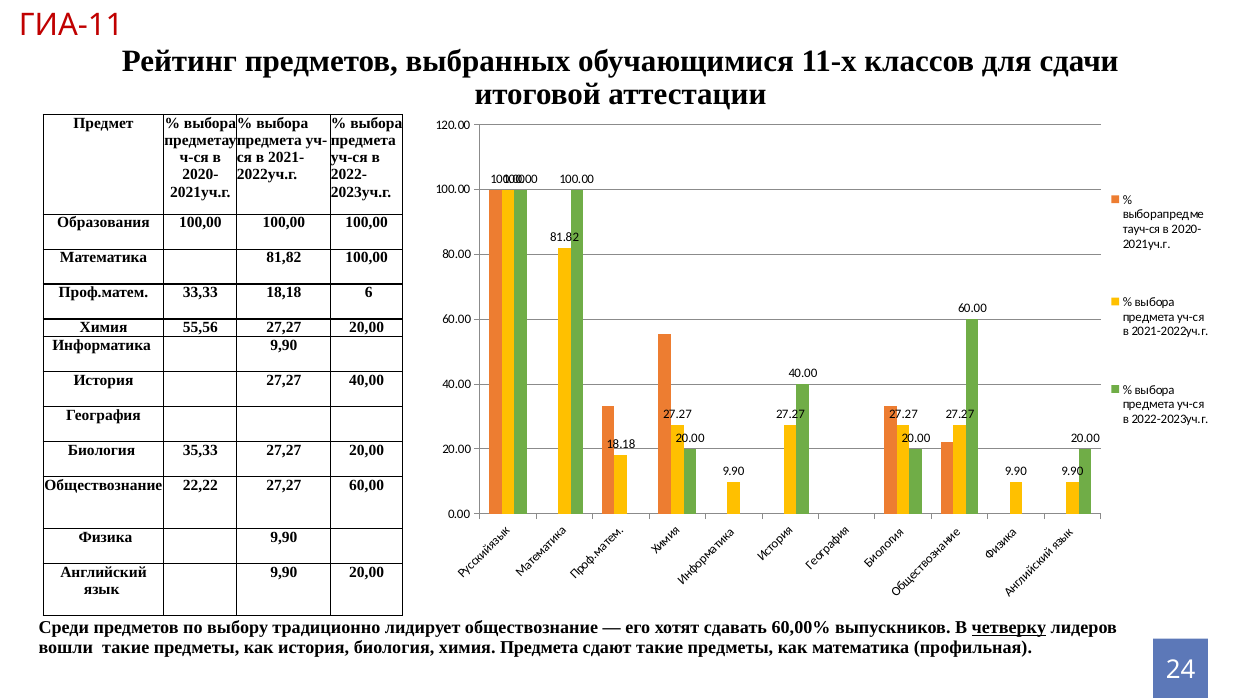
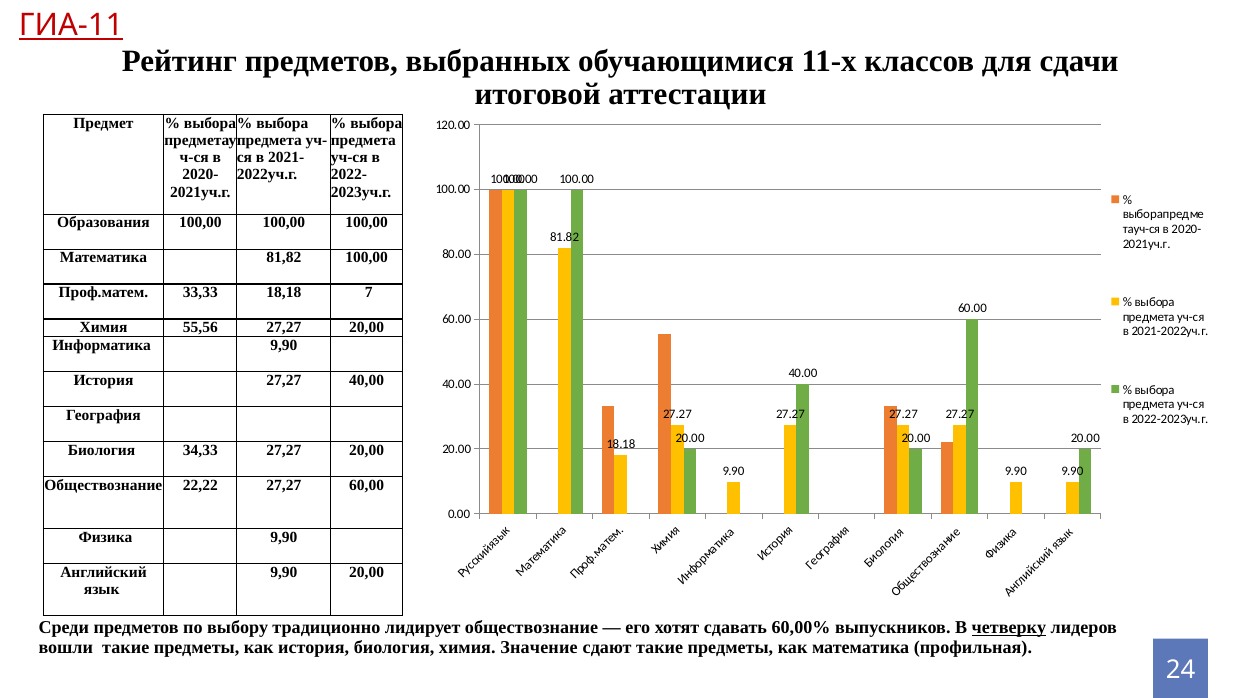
ГИА-11 underline: none -> present (71, 25)
6: 6 -> 7 (369, 293)
35,33: 35,33 -> 34,33 (200, 450)
химия Предмета: Предмета -> Значение (539, 648)
